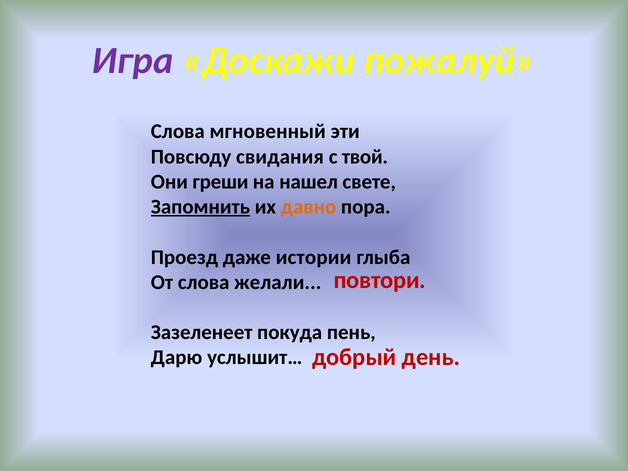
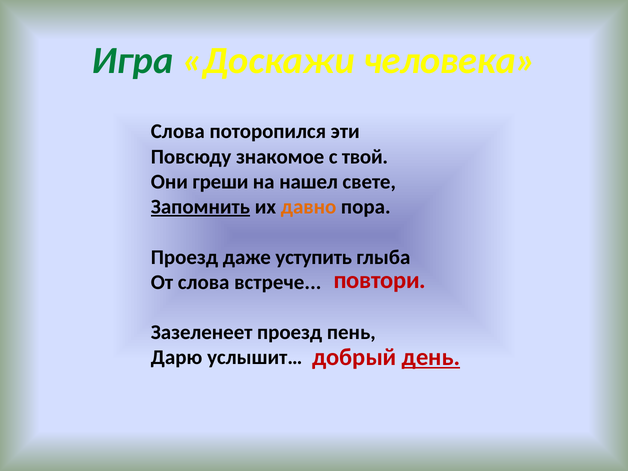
Игра colour: purple -> green (133, 61)
пожалуй: пожалуй -> человека (450, 61)
мгновенный: мгновенный -> поторопился (268, 131)
свидания: свидания -> знакомое (280, 157)
истории: истории -> уступить (314, 257)
желали: желали -> встрече (278, 282)
Зазеленеет покуда: покуда -> проезд (290, 332)
день underline: none -> present (431, 357)
